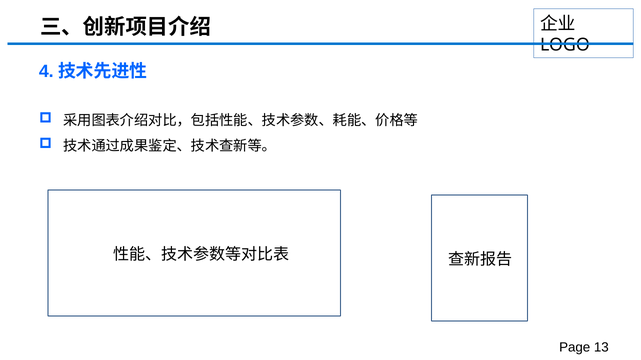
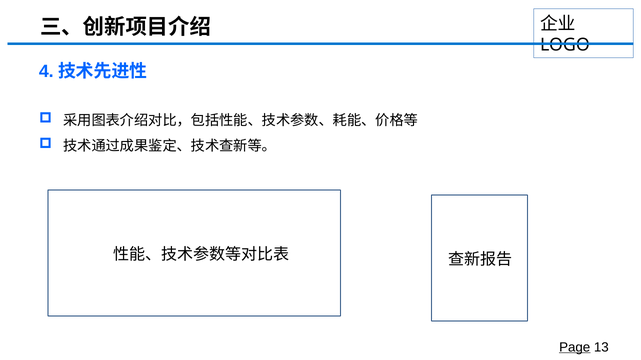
Page underline: none -> present (575, 348)
